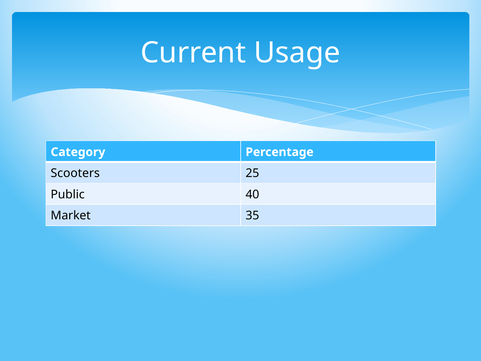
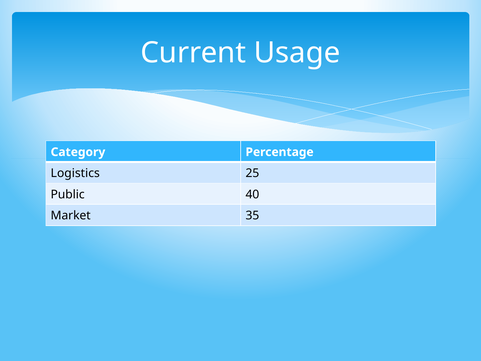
Scooters: Scooters -> Logistics (75, 173)
